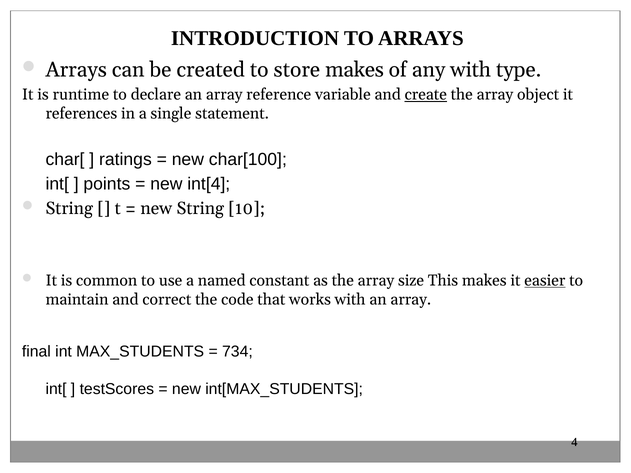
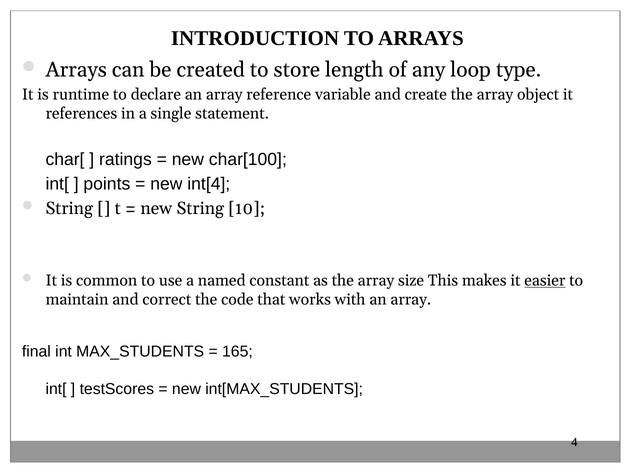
store makes: makes -> length (354, 70)
any with: with -> loop (471, 70)
create underline: present -> none (426, 95)
734: 734 -> 165 (237, 352)
